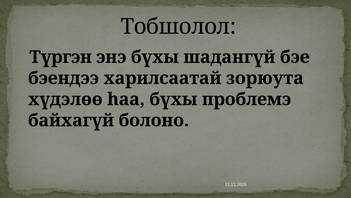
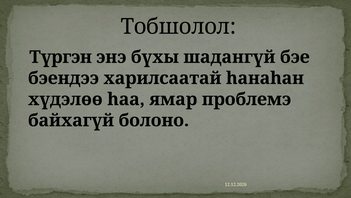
зорюута: зорюута -> һанаһан (265, 78)
һаа бүхы: бүхы -> ямар (173, 99)
